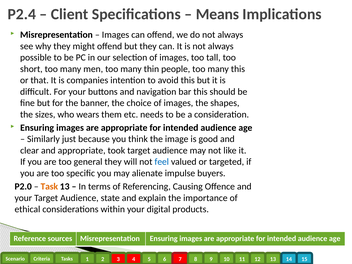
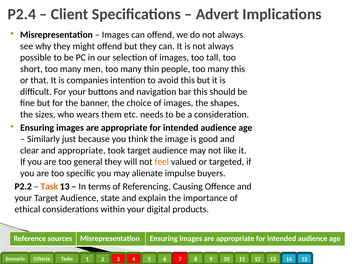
Means: Means -> Advert (217, 14)
feel colour: blue -> orange (162, 162)
P2.0: P2.0 -> P2.2 (23, 187)
